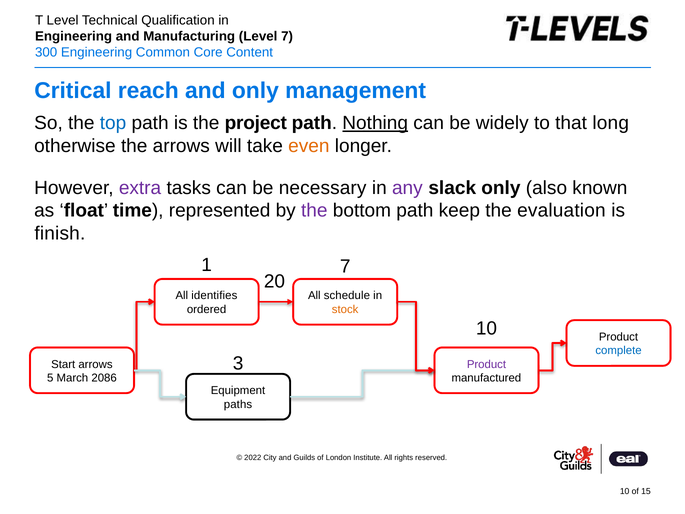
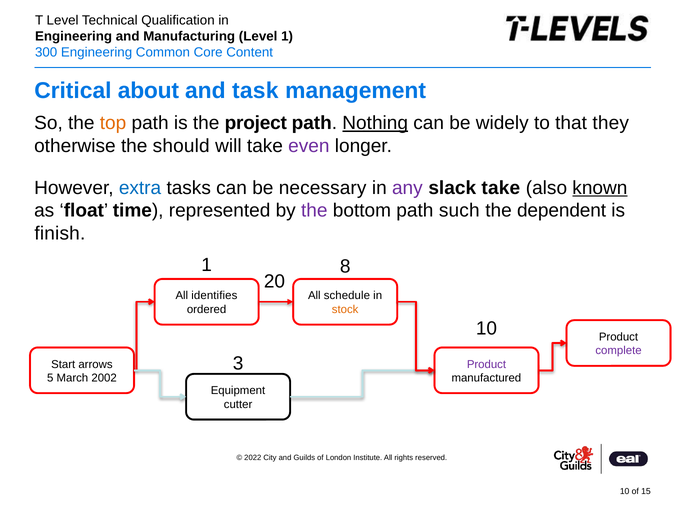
7: 7 -> 1 (287, 36)
reach: reach -> about (148, 91)
and only: only -> task (255, 91)
top colour: blue -> orange (113, 123)
long: long -> they (611, 123)
the arrows: arrows -> should (181, 146)
even colour: orange -> purple (309, 146)
extra colour: purple -> blue (140, 188)
slack only: only -> take (501, 188)
known underline: none -> present (600, 188)
keep: keep -> such (459, 211)
evaluation: evaluation -> dependent (562, 211)
1 7: 7 -> 8 (345, 267)
complete colour: blue -> purple (619, 350)
2086: 2086 -> 2002 (104, 378)
paths: paths -> cutter (238, 404)
